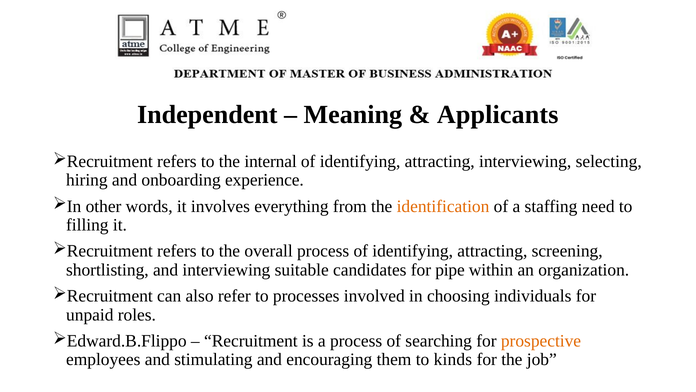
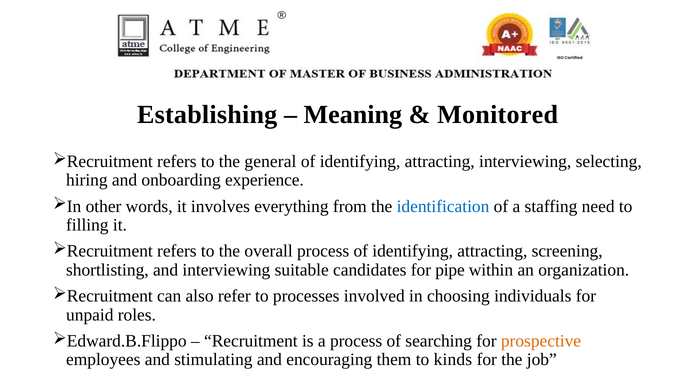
Independent: Independent -> Establishing (207, 114)
Applicants: Applicants -> Monitored (498, 114)
internal: internal -> general (270, 161)
identification colour: orange -> blue (443, 206)
